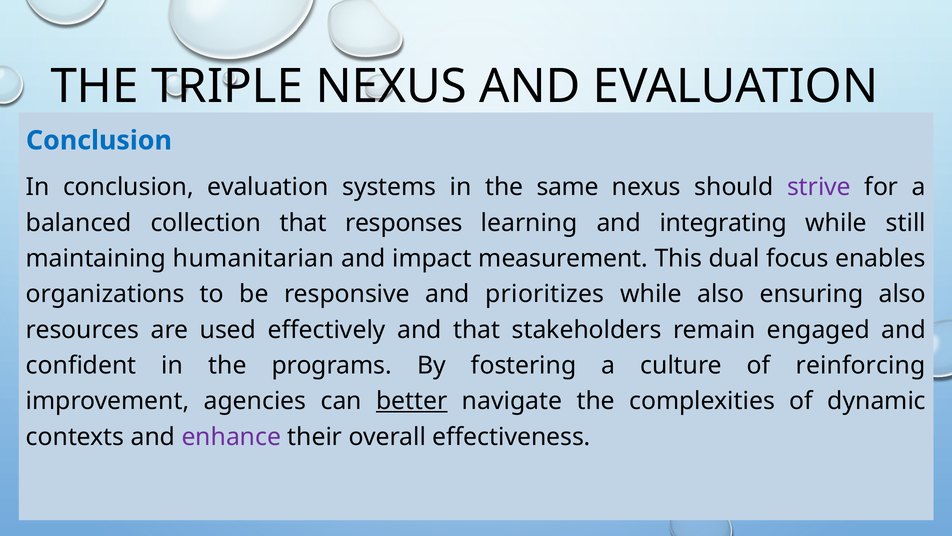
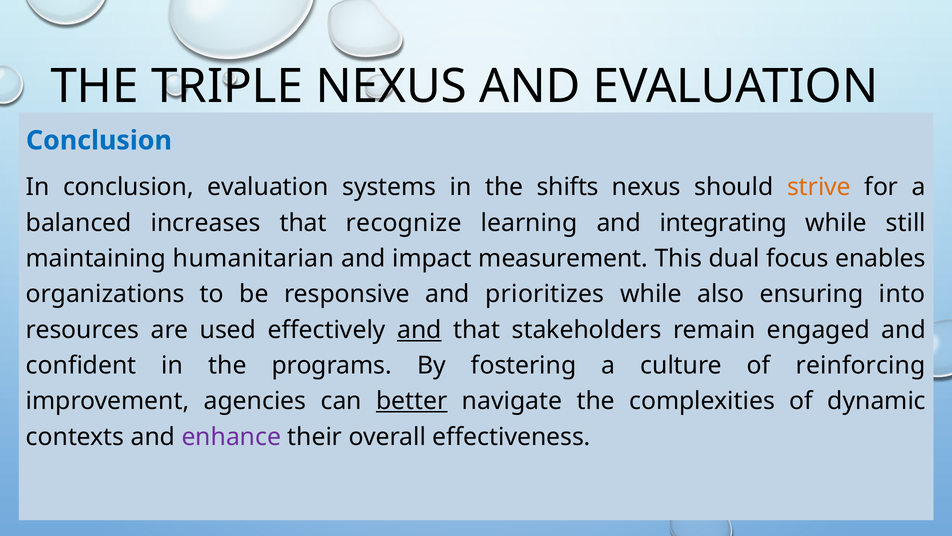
same: same -> shifts (568, 187)
strive colour: purple -> orange (819, 187)
collection: collection -> increases (206, 223)
responses: responses -> recognize (404, 223)
ensuring also: also -> into (902, 294)
and underline: none -> present (419, 330)
